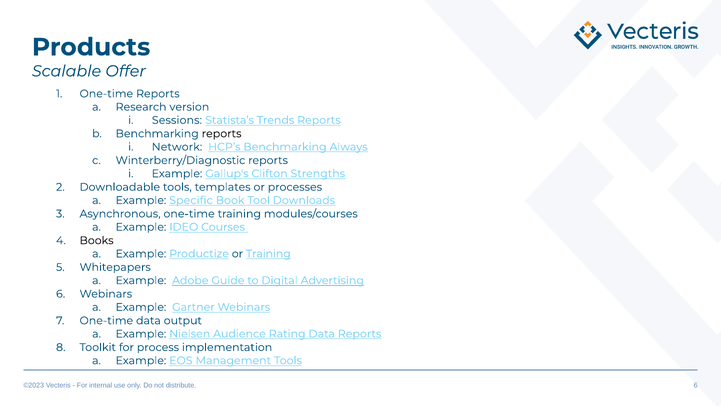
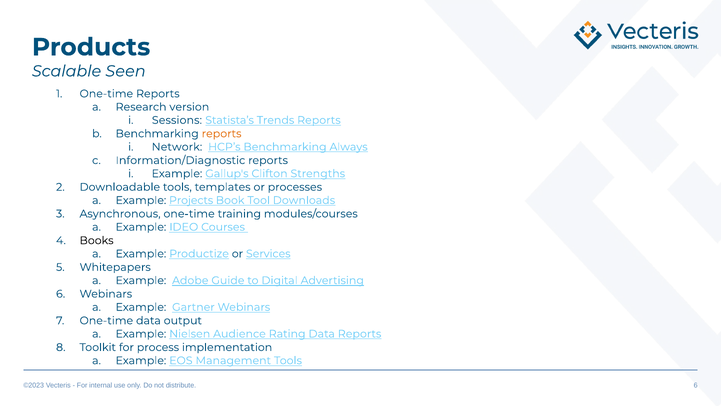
Offer: Offer -> Seen (126, 71)
reports colour: black -> orange (222, 134)
Winterberry/Diagnostic: Winterberry/Diagnostic -> Information/Diagnostic (180, 160)
Specific: Specific -> Projects (191, 200)
or Training: Training -> Services (268, 253)
